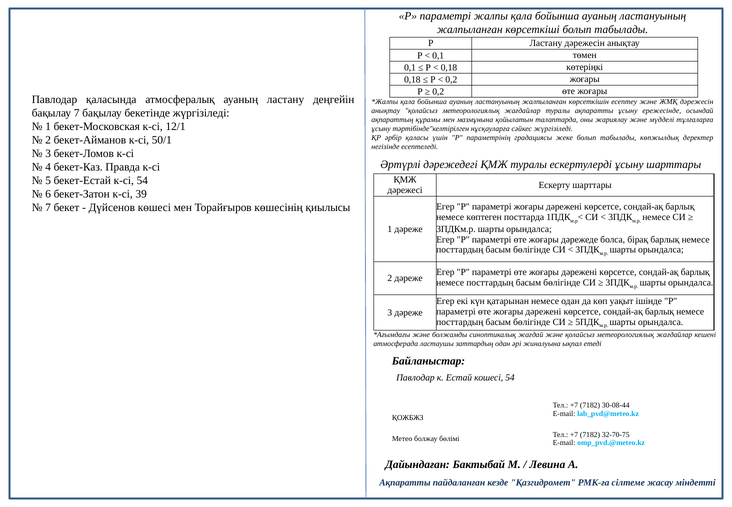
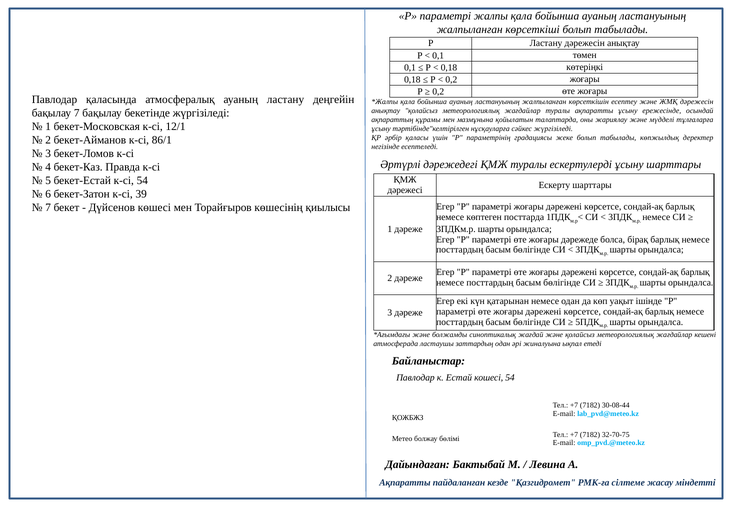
50/1: 50/1 -> 86/1 (162, 140)
